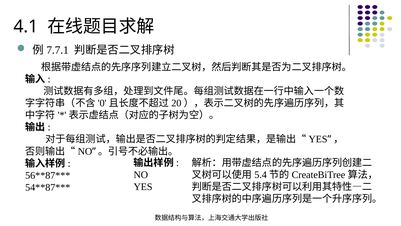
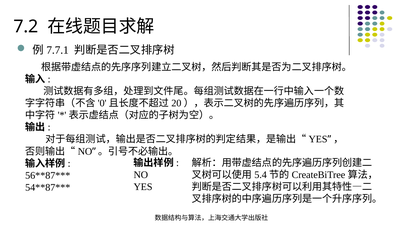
4.1: 4.1 -> 7.2 (26, 26)
